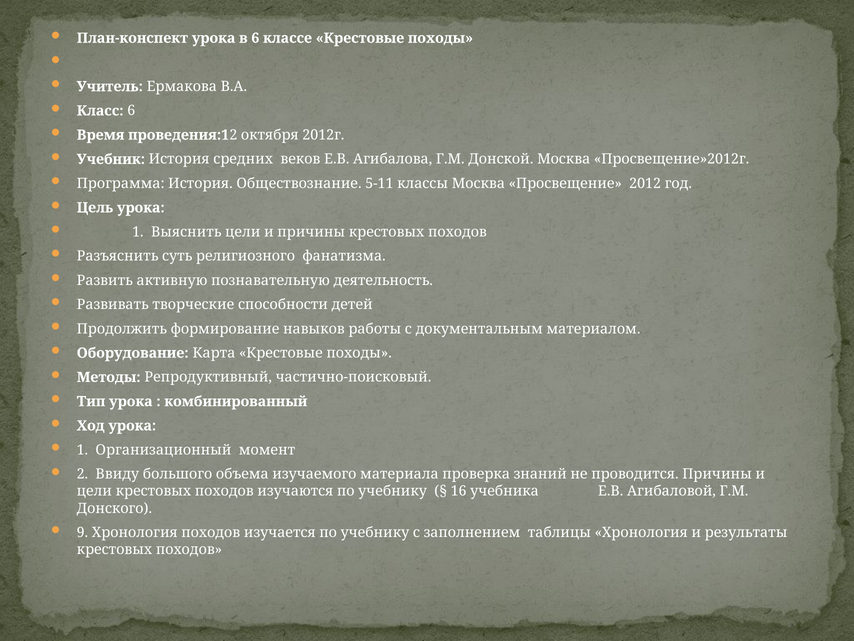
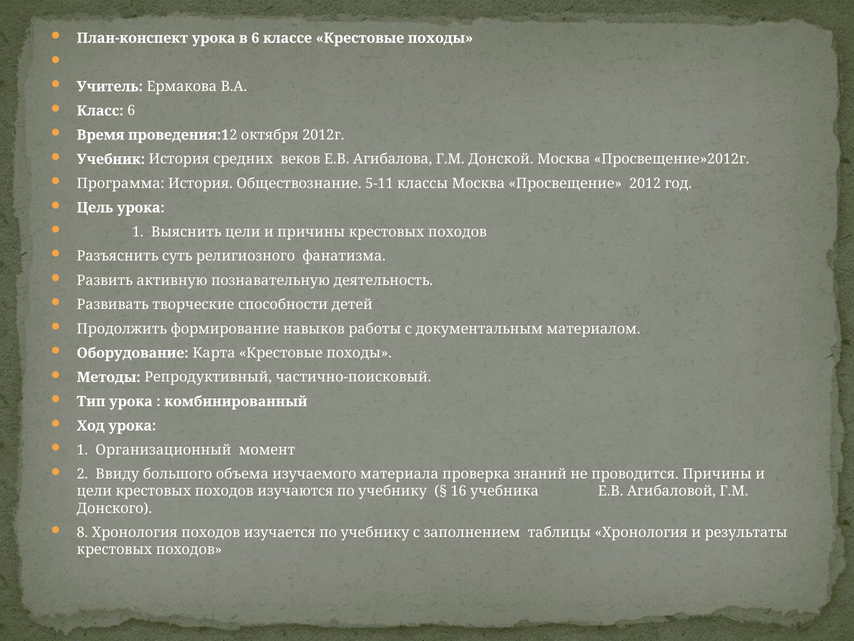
9: 9 -> 8 (82, 532)
